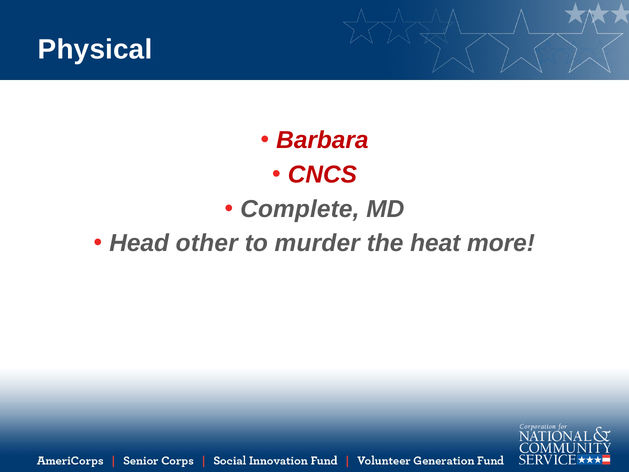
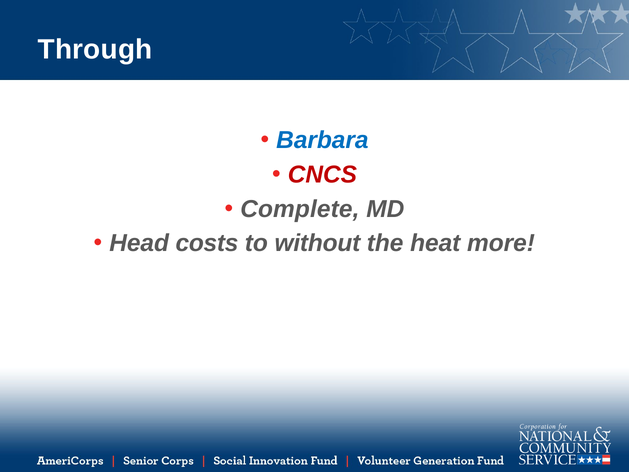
Physical: Physical -> Through (95, 50)
Barbara colour: red -> blue (322, 140)
other: other -> costs (207, 243)
murder: murder -> without (317, 243)
